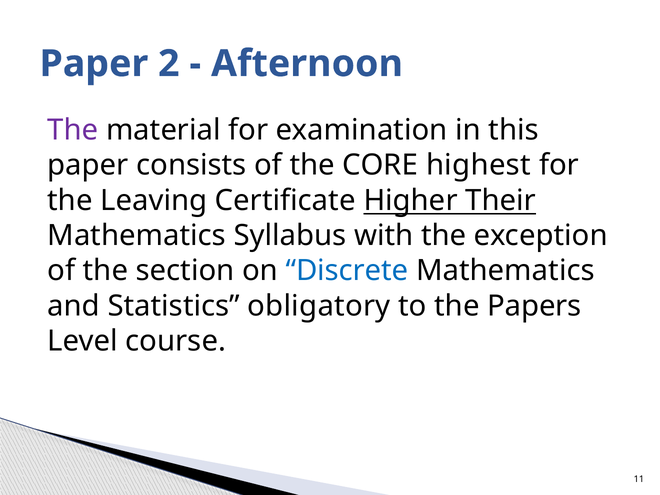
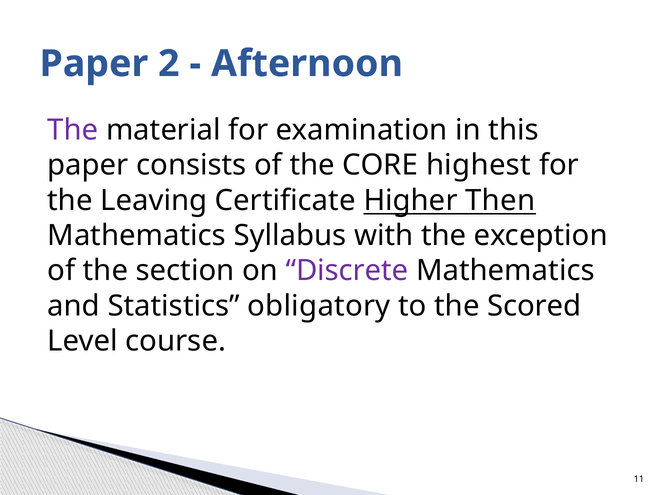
Their: Their -> Then (500, 200)
Discrete colour: blue -> purple (347, 271)
Papers: Papers -> Scored (534, 306)
